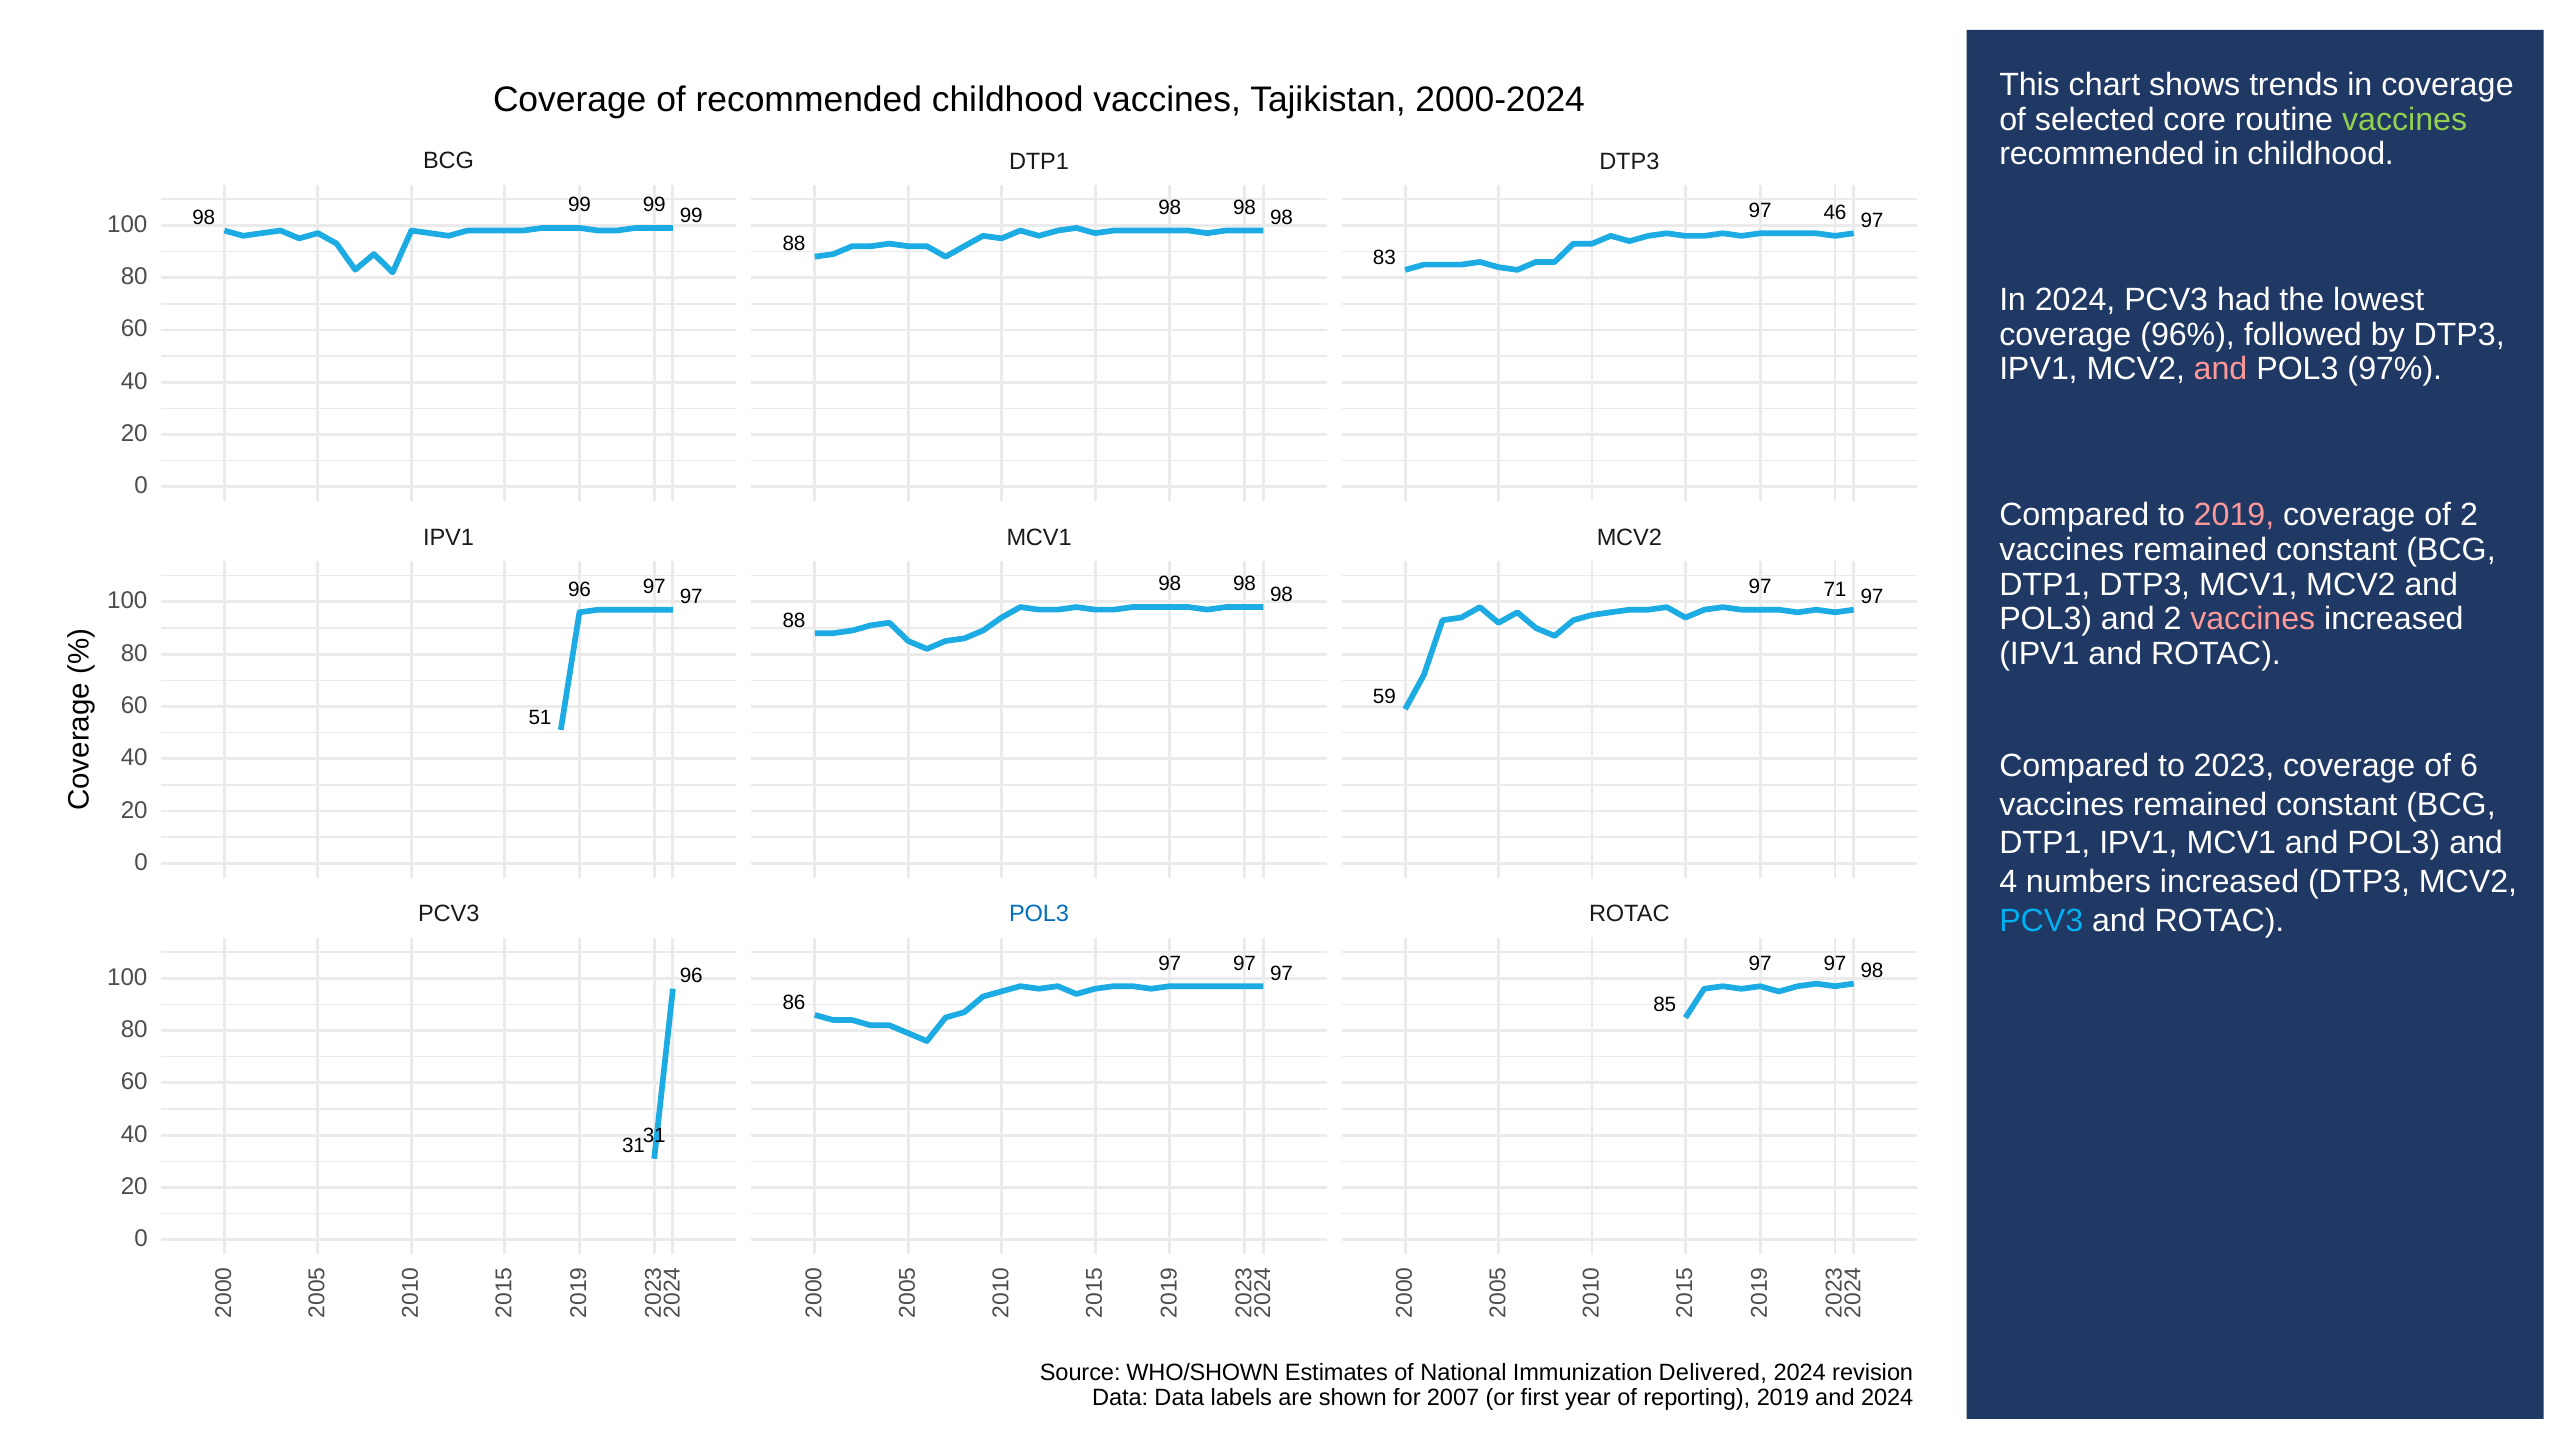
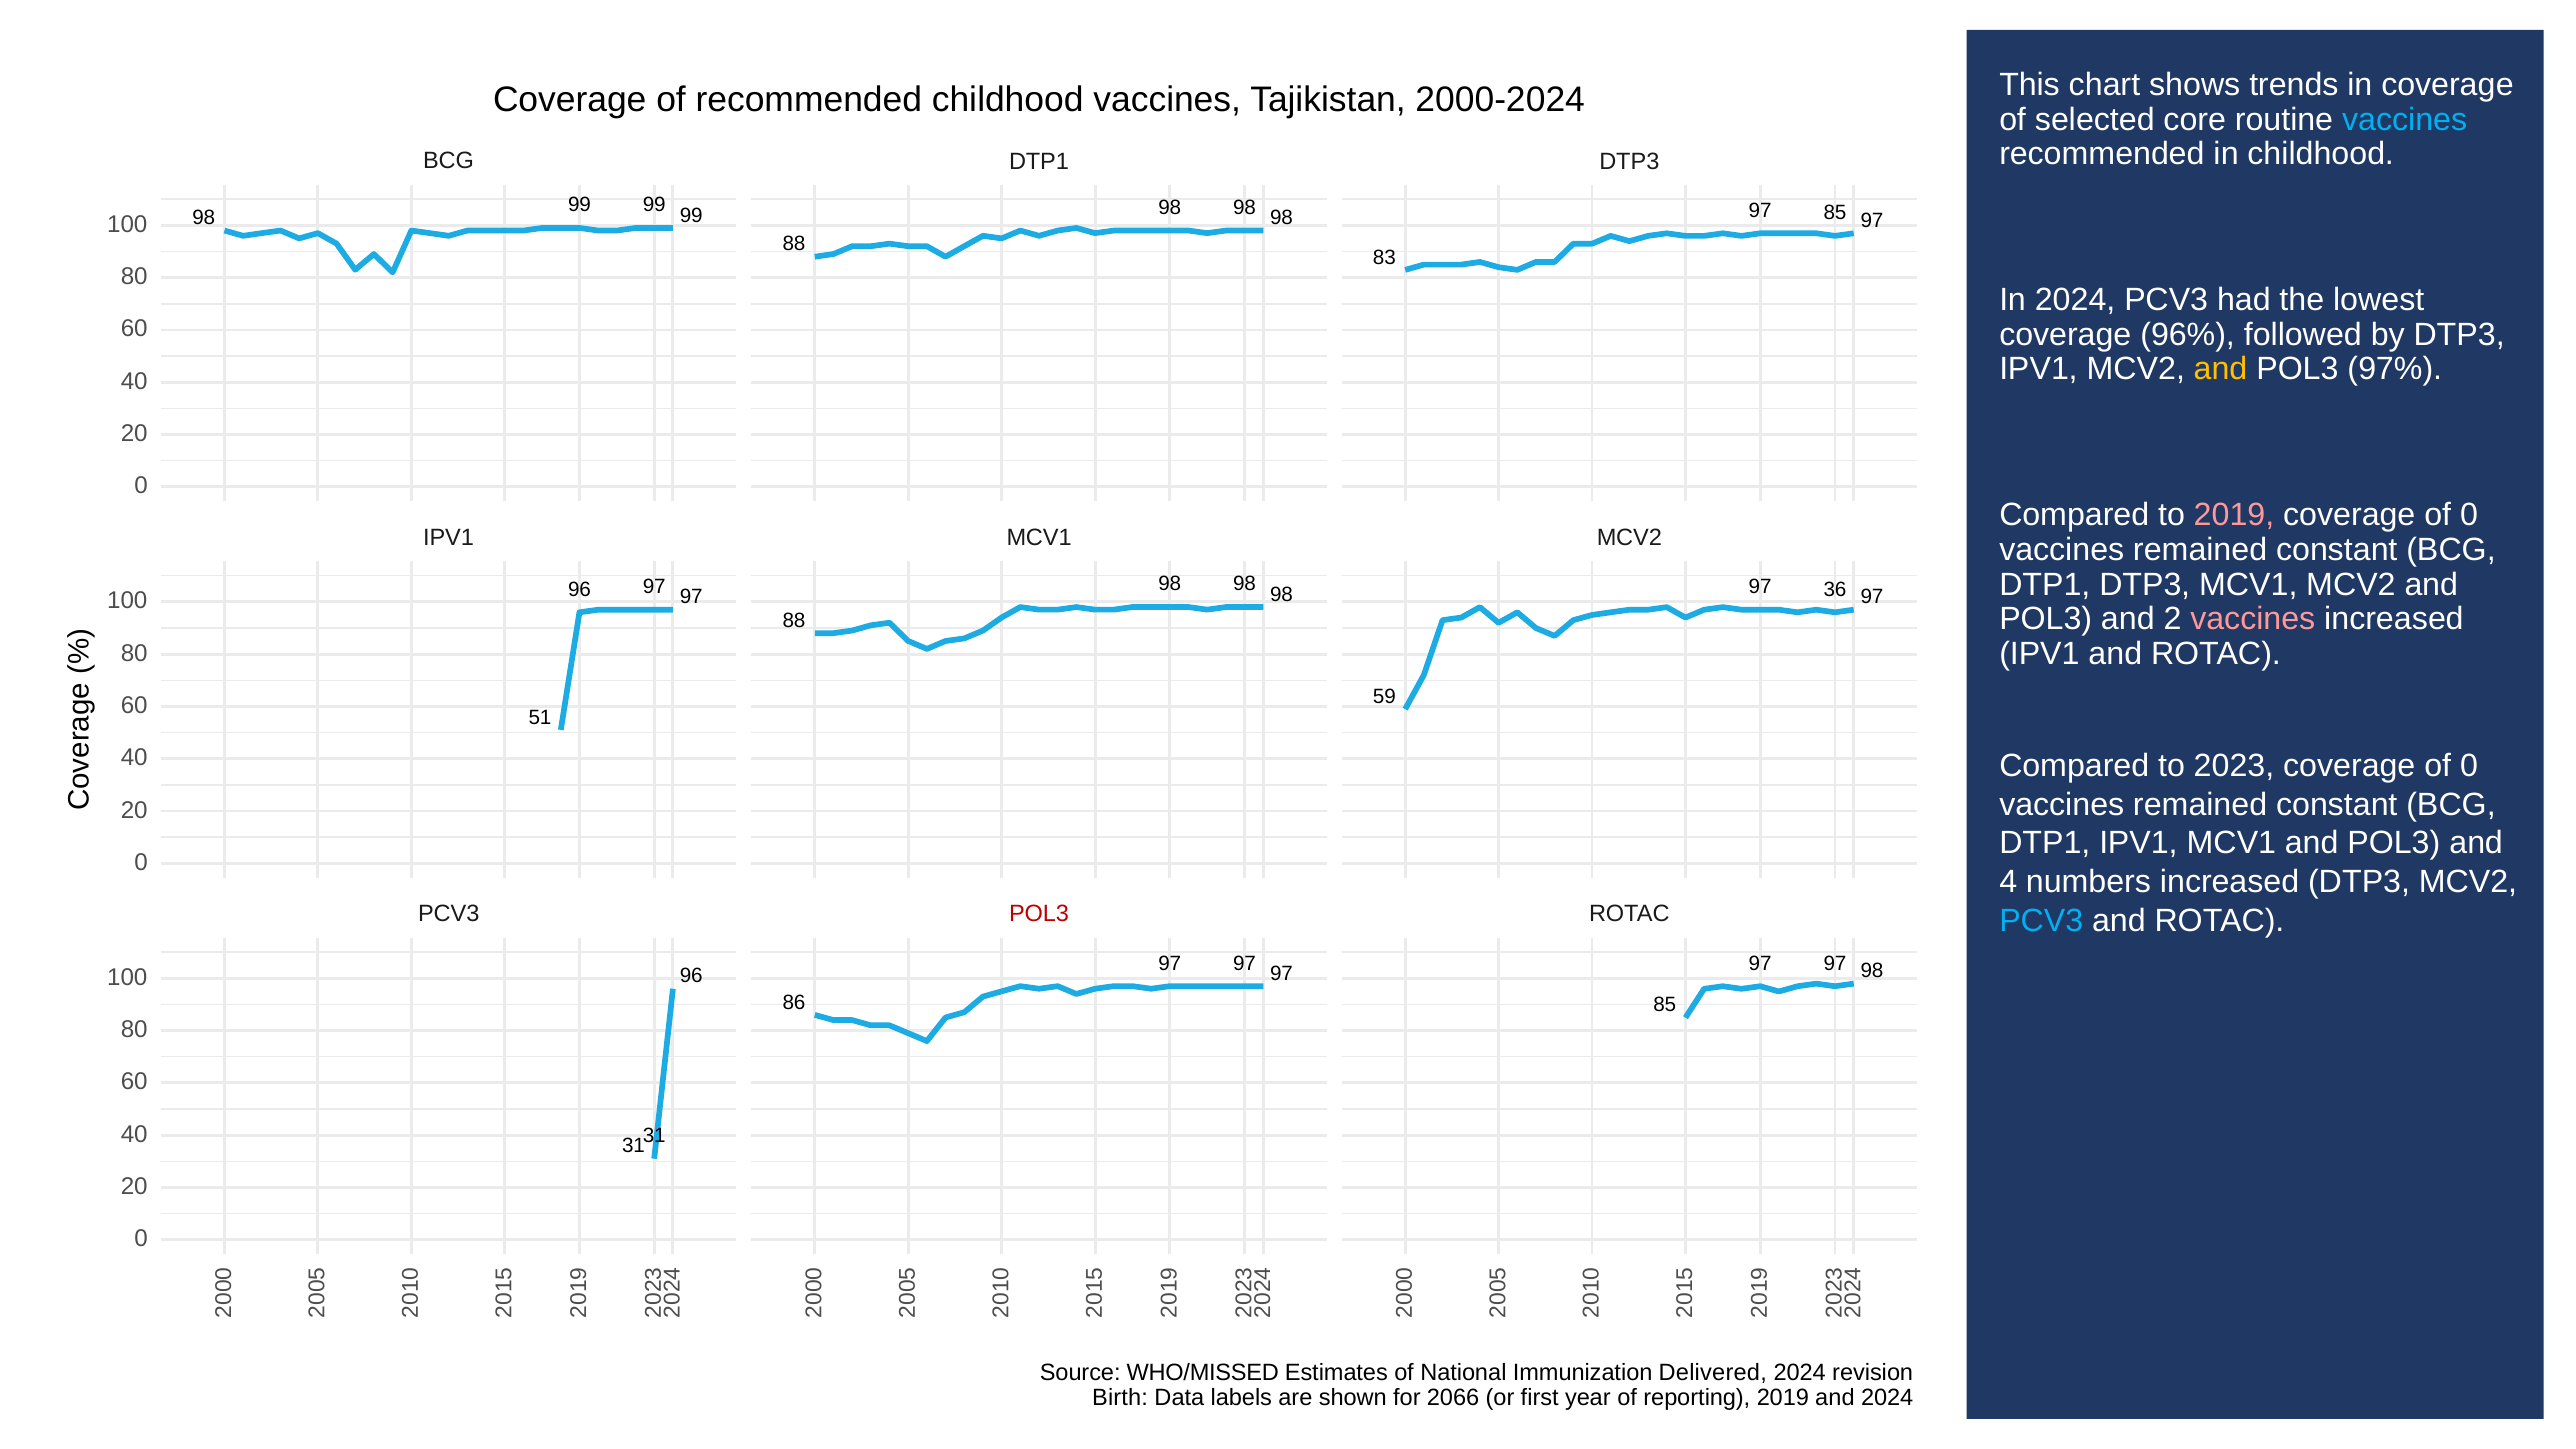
vaccines colour: light green -> light blue (2405, 119)
97 46: 46 -> 85 (1835, 213)
and colour: pink -> yellow (2221, 369)
2: 2 -> 0 (2469, 515)
71: 71 -> 36 (1835, 589)
2023 coverage of 6: 6 -> 0 (2469, 766)
POL3 colour: blue -> red (1039, 914)
WHO/SHOWN: WHO/SHOWN -> WHO/MISSED (1203, 1373)
Data: Data -> Birth (1120, 1398)
2007: 2007 -> 2066 (1453, 1398)
